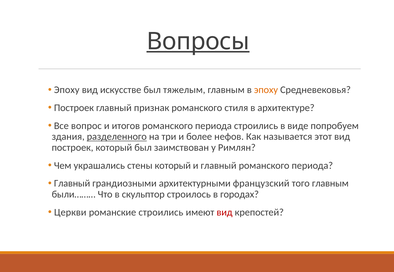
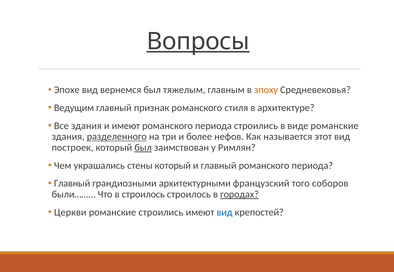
Эпоху: Эпоху -> Эпохе (67, 90)
искусстве: искусстве -> вернемся (121, 90)
Построек: Построек -> Ведущим (74, 108)
Все вопрос: вопрос -> здания (86, 126)
и итогов: итогов -> имеют (126, 126)
виде попробуем: попробуем -> романские (335, 126)
был underline: none -> present (143, 148)
того главным: главным -> соборов (330, 184)
в скульптор: скульптор -> строилось (143, 195)
городах underline: none -> present (240, 195)
вид colour: red -> blue (225, 213)
